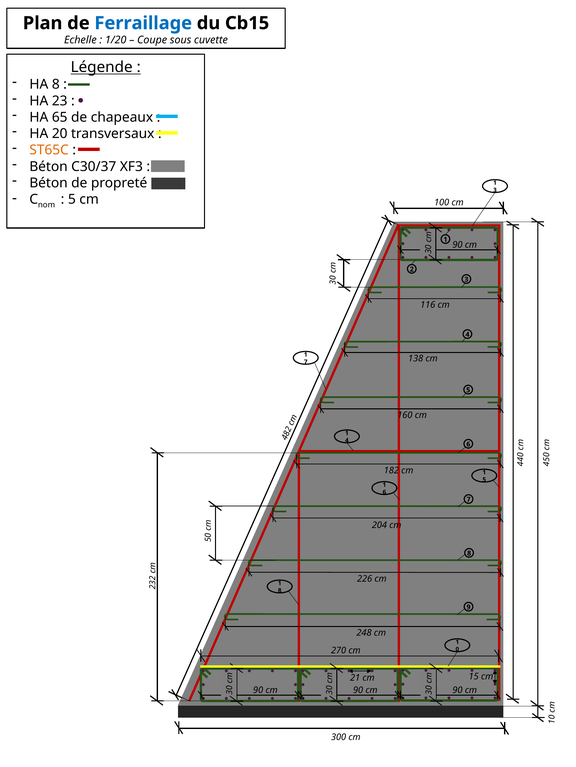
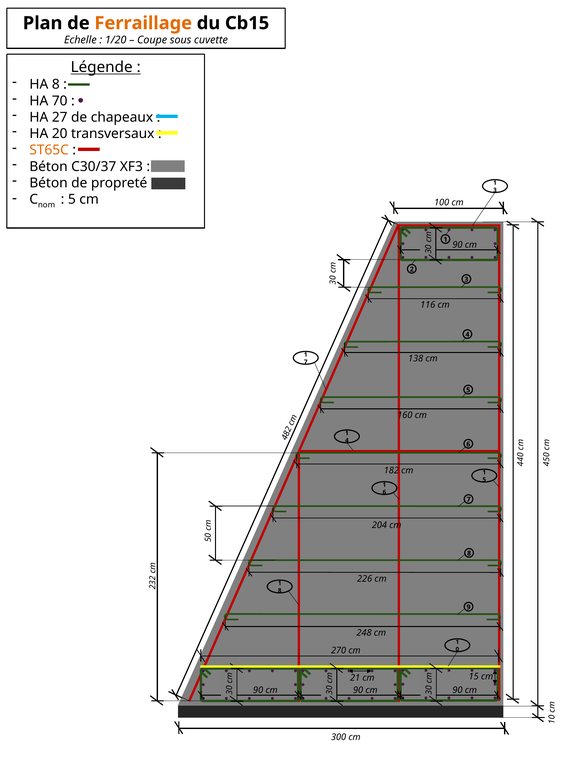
Ferraillage colour: blue -> orange (143, 23)
23: 23 -> 70 (60, 101)
65: 65 -> 27 (60, 117)
